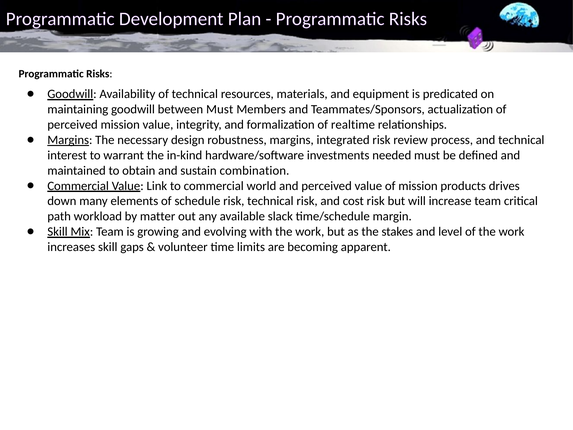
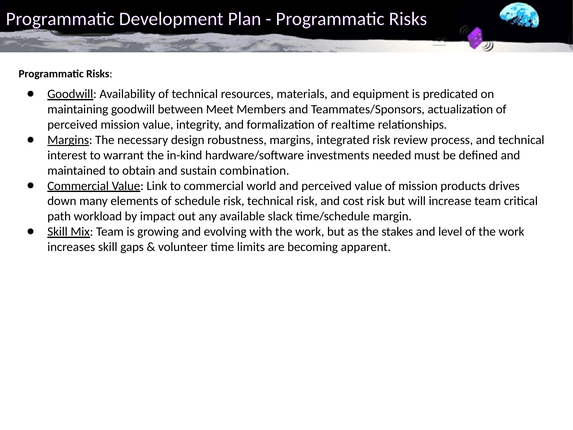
between Must: Must -> Meet (220, 109)
matter: matter -> impact (158, 216)
